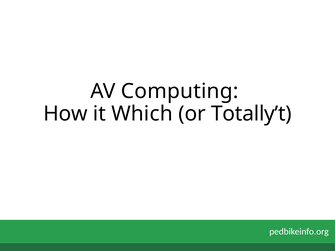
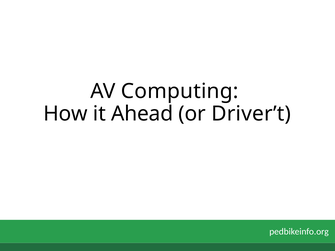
Which: Which -> Ahead (142, 114)
Totally’t: Totally’t -> Driver’t (251, 114)
